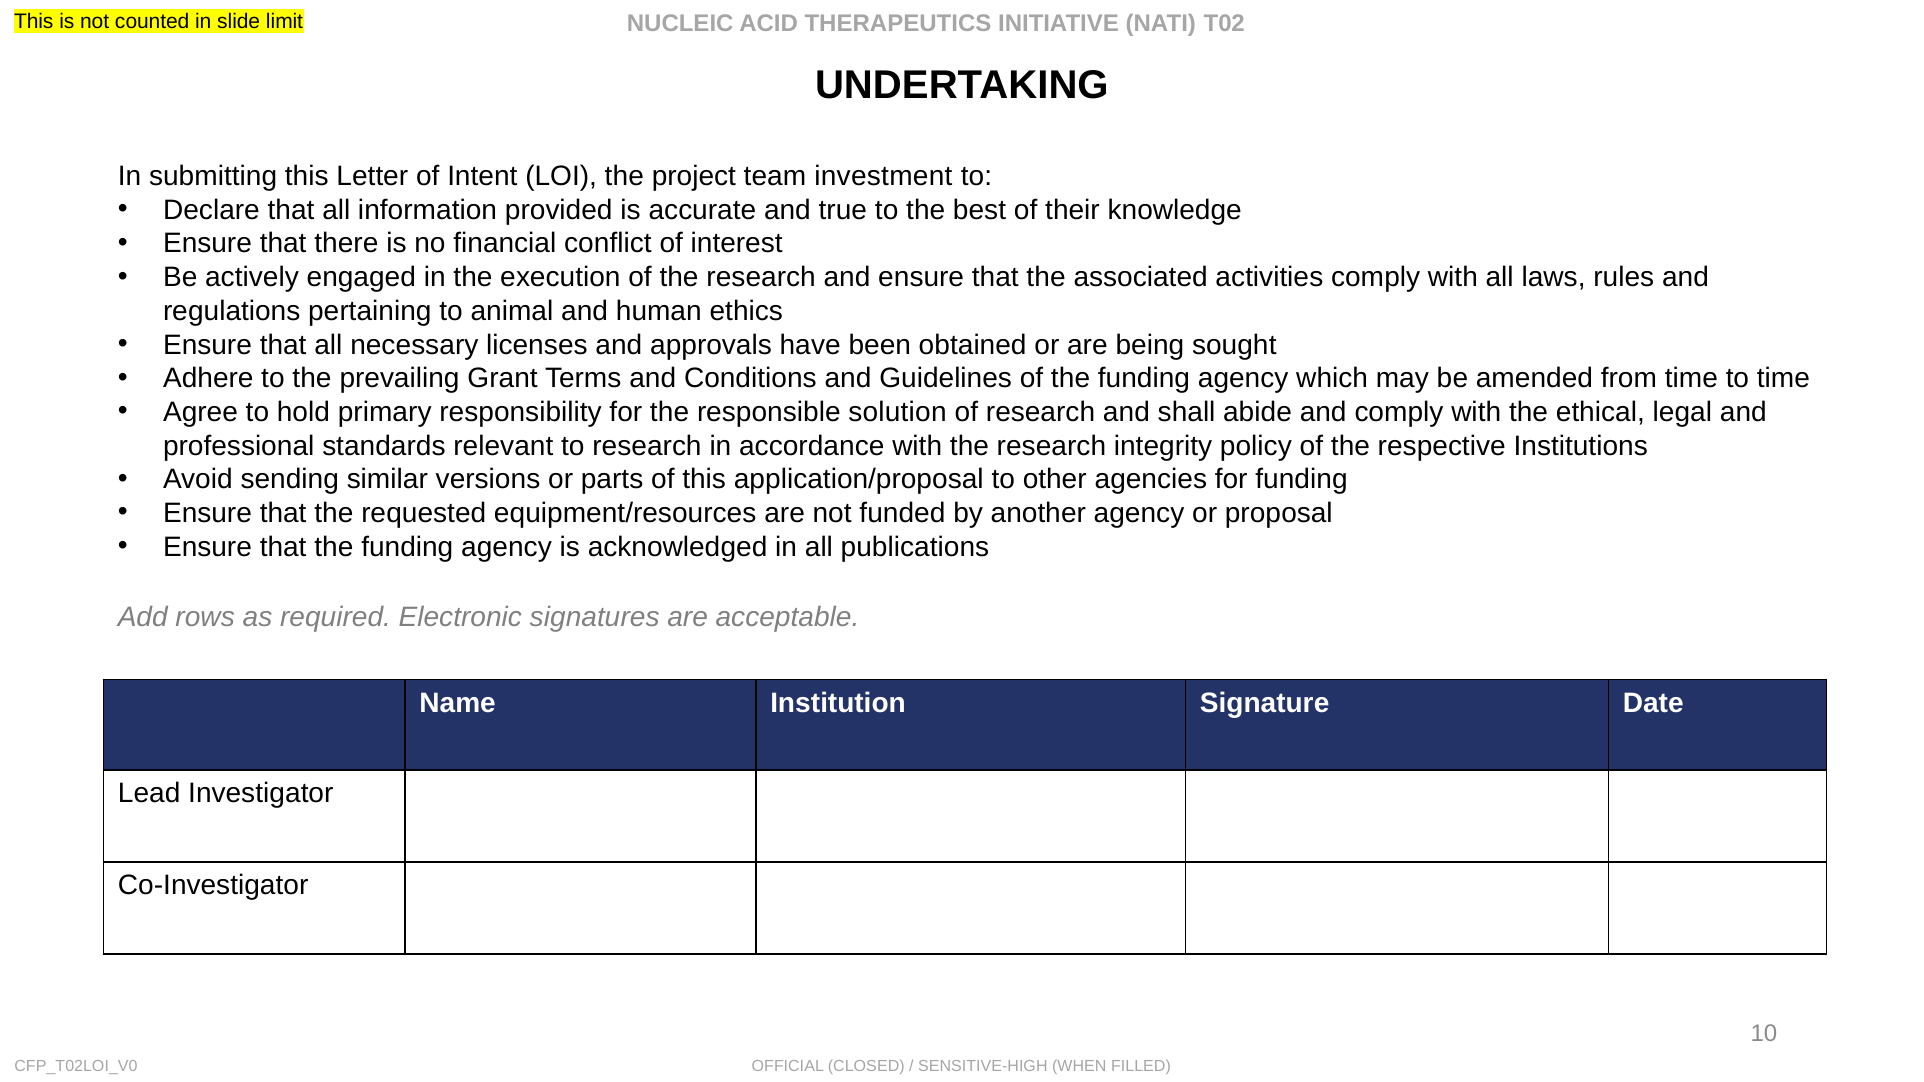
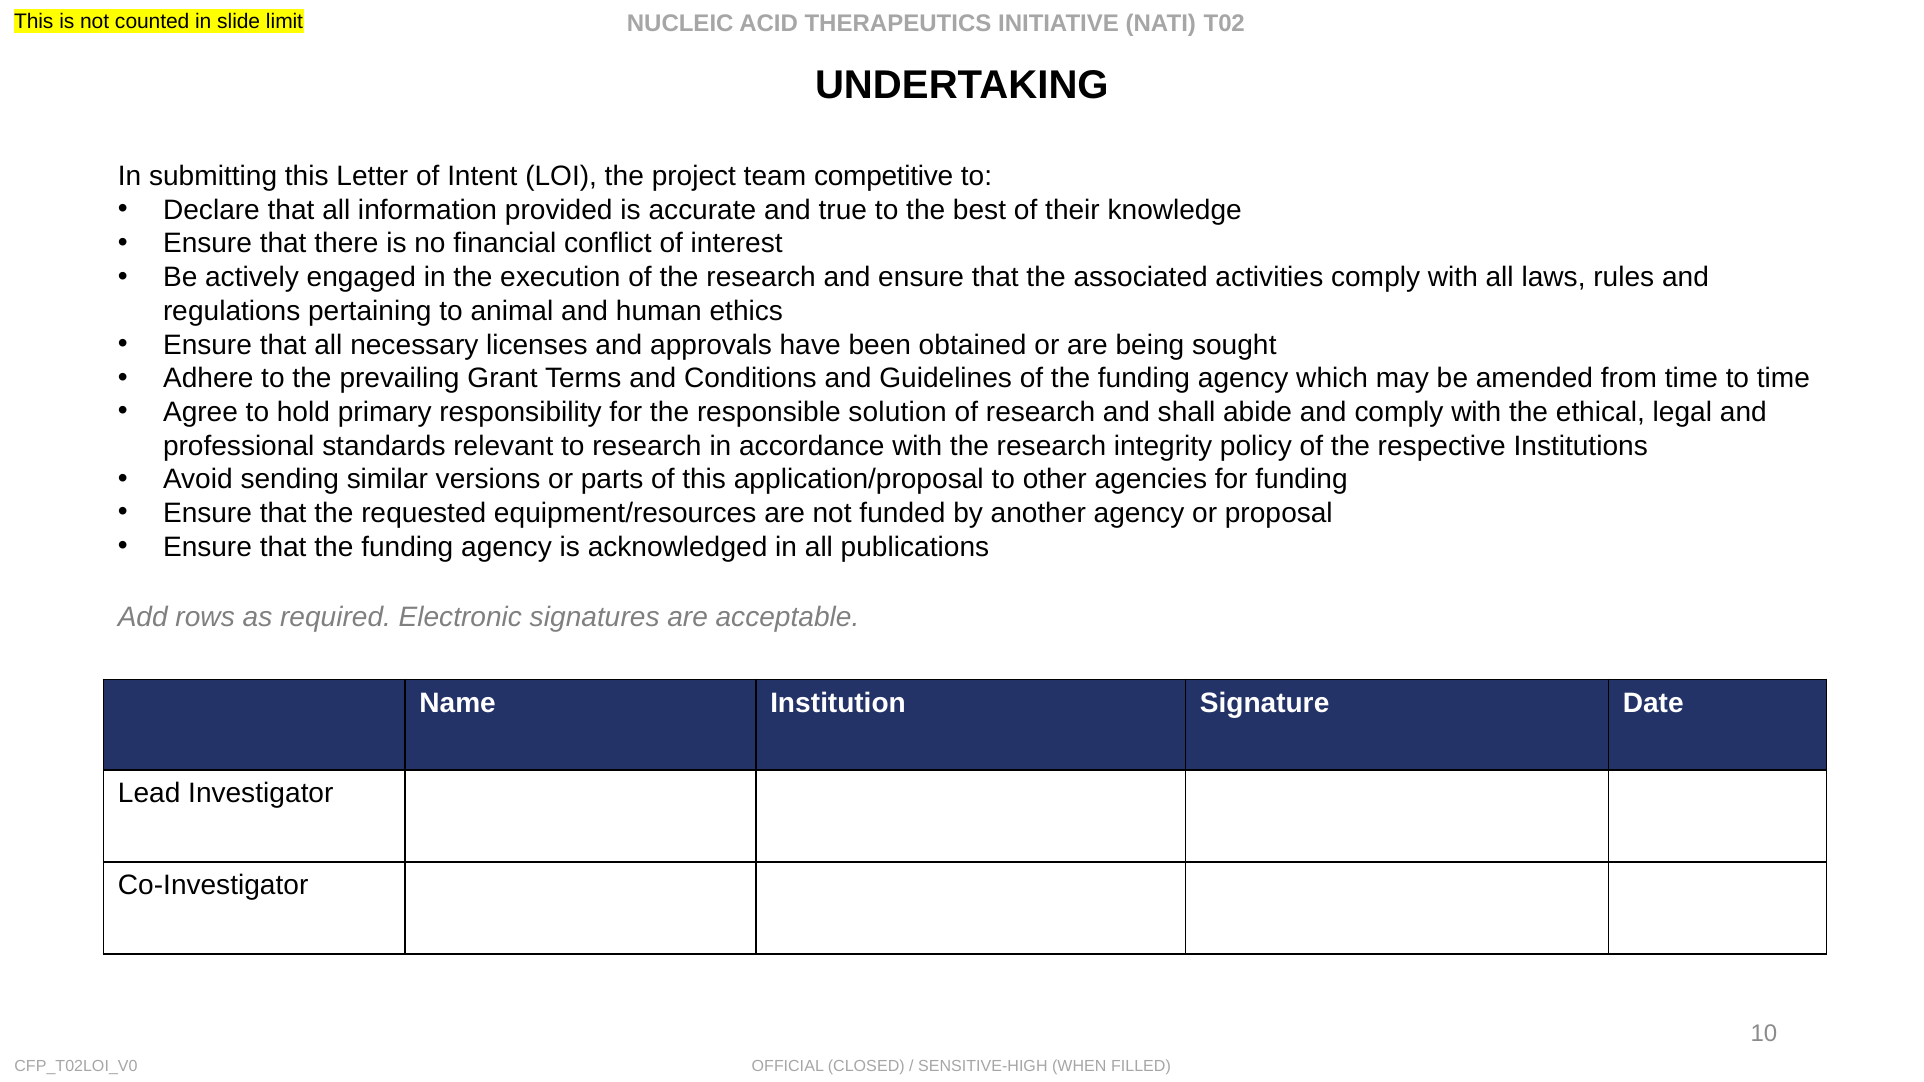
investment: investment -> competitive (884, 176)
